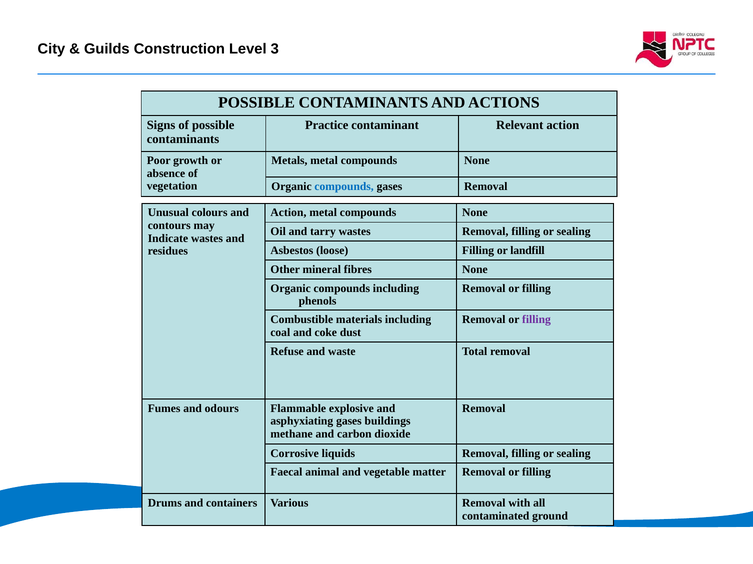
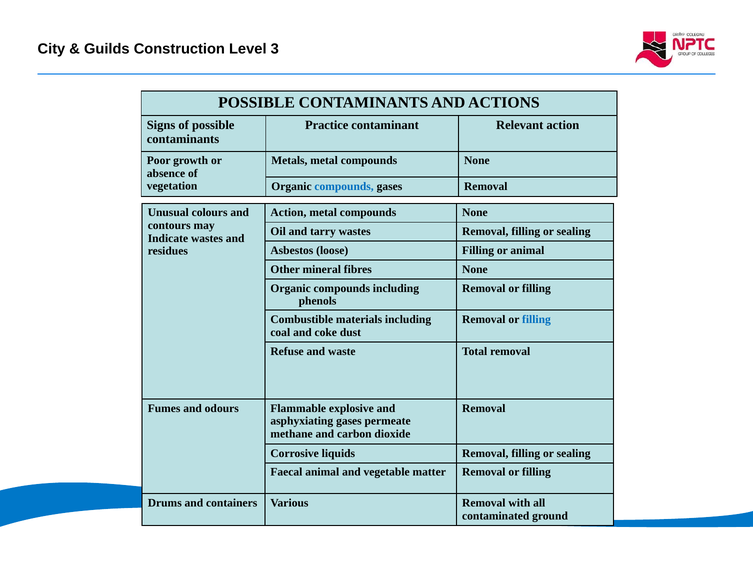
or landfill: landfill -> animal (527, 251)
filling colour: purple -> blue (536, 320)
buildings: buildings -> permeate (388, 422)
